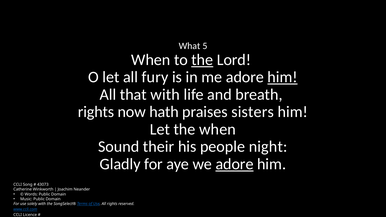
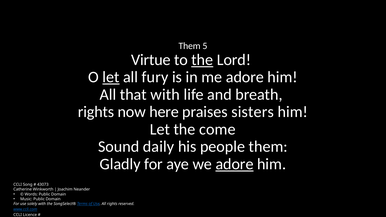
What: What -> Them (190, 46)
When: When -> Virtue (151, 60)
let underline: none -> present (111, 77)
him underline: present -> none (282, 77)
hath: hath -> here (164, 112)
the when: when -> come (217, 129)
their: their -> daily (159, 147)
people night: night -> them (268, 147)
